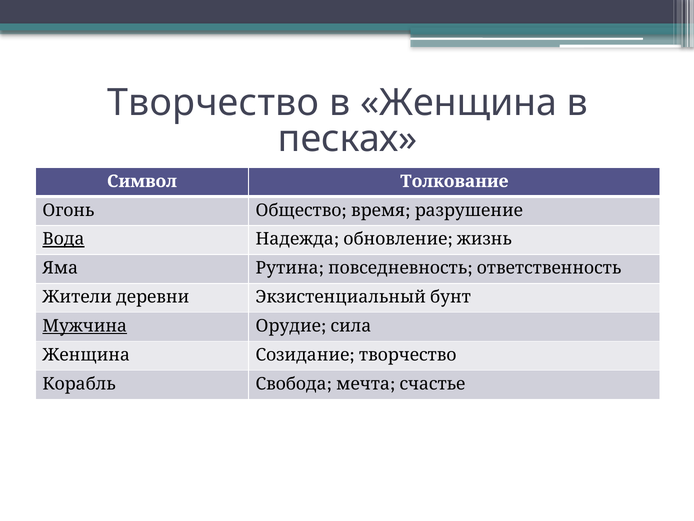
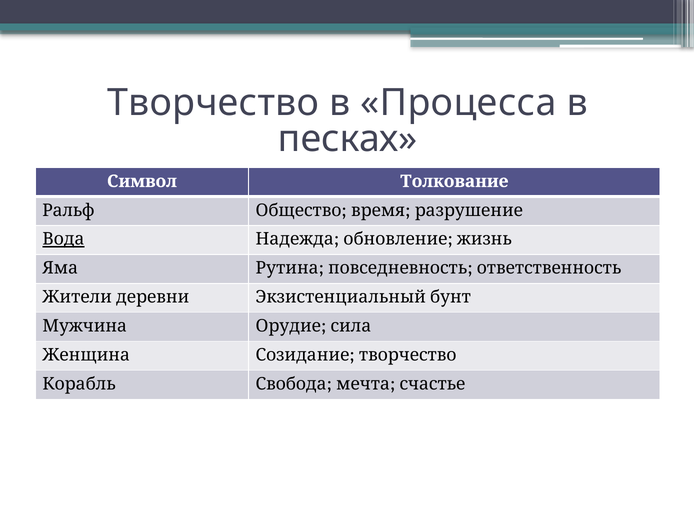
в Женщина: Женщина -> Процесса (458, 102)
Огонь: Огонь -> Ральф (68, 210)
Мужчина underline: present -> none (85, 326)
